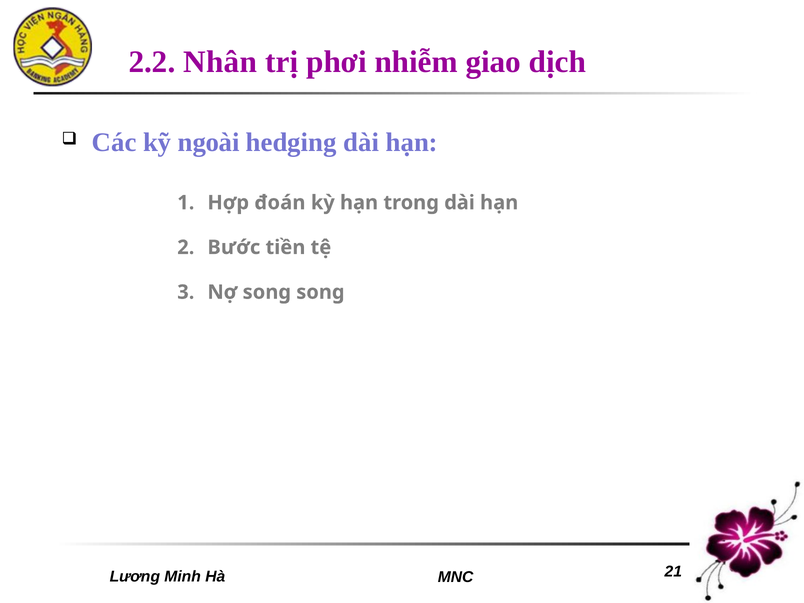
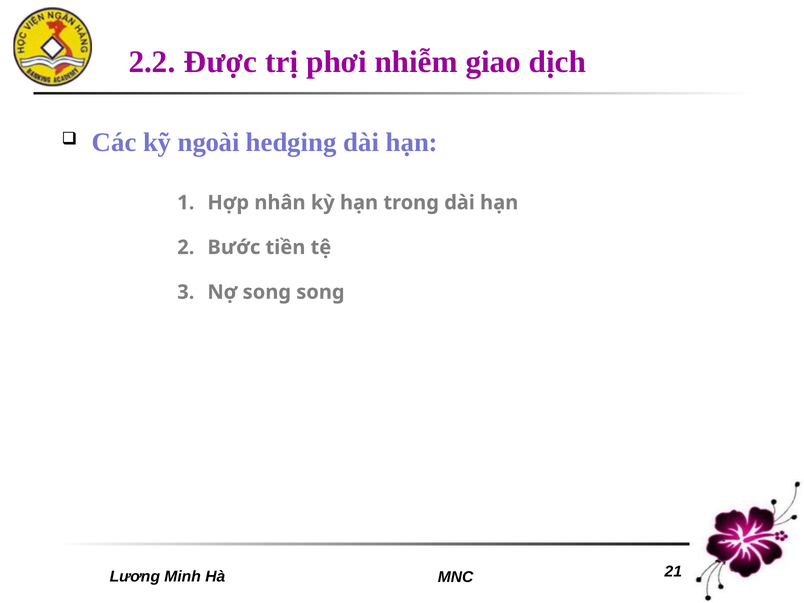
Nhân: Nhân -> Được (220, 62)
đoán: đoán -> nhân (280, 203)
